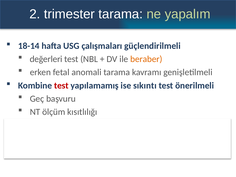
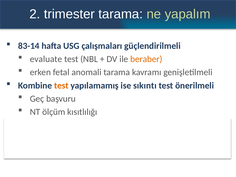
18-14: 18-14 -> 83-14 (29, 46)
değerleri: değerleri -> evaluate (46, 59)
test colour: red -> orange (61, 86)
